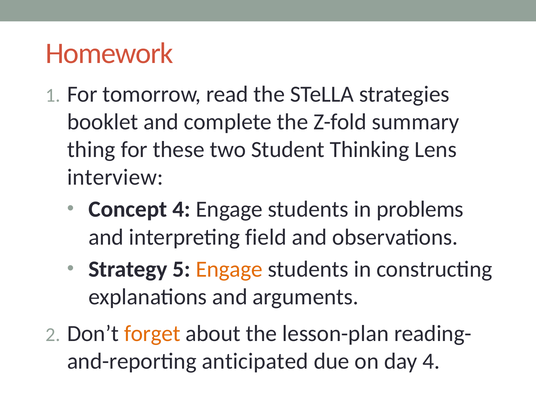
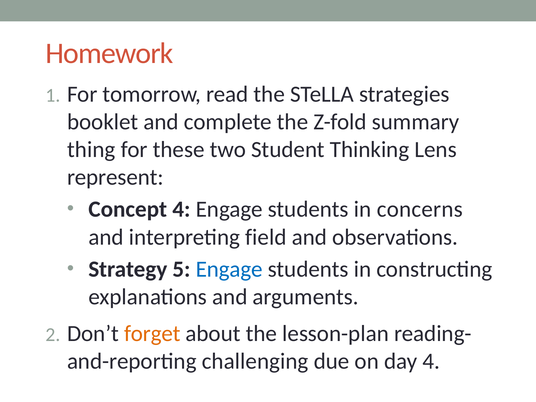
interview: interview -> represent (115, 177)
problems: problems -> concerns (420, 209)
Engage colour: orange -> blue (229, 269)
anticipated: anticipated -> challenging (255, 361)
